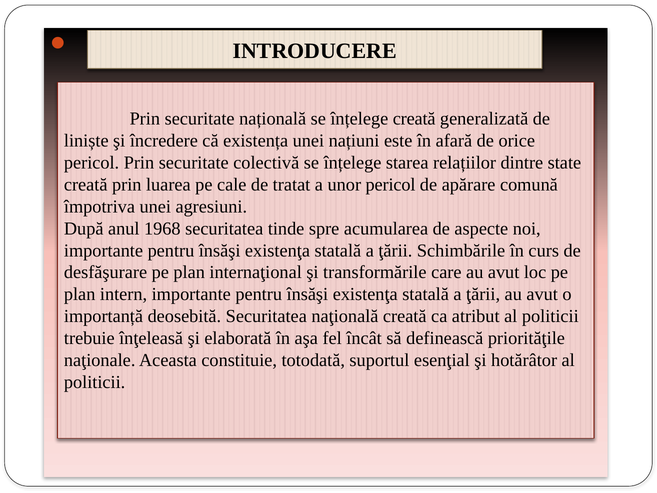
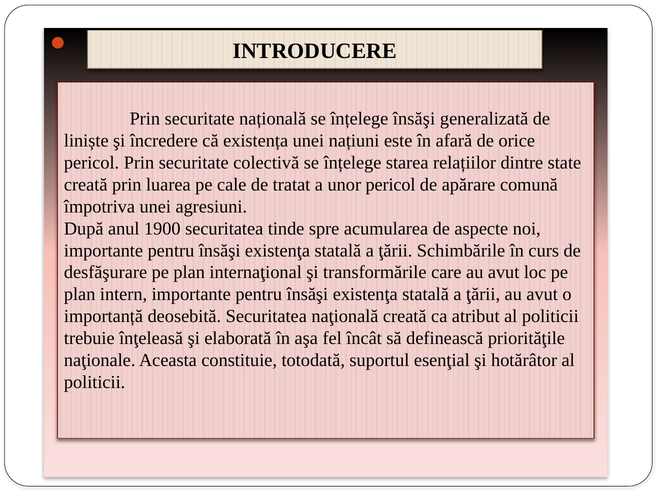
înțelege creată: creată -> însăşi (414, 119)
1968: 1968 -> 1900 (162, 228)
